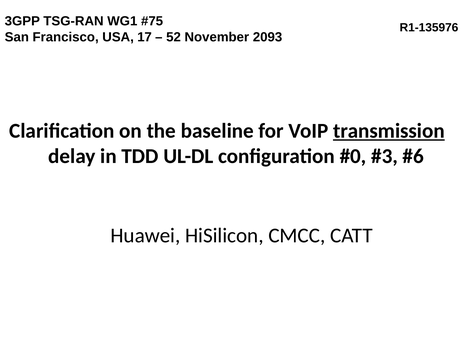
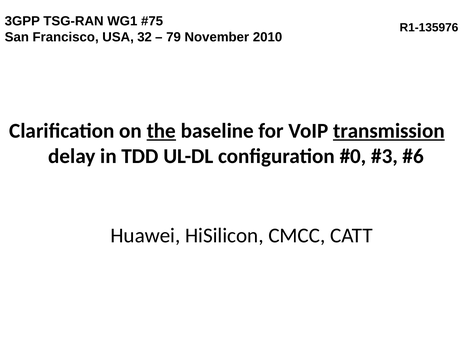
17: 17 -> 32 (145, 37)
52: 52 -> 79 (174, 37)
2093: 2093 -> 2010 (268, 37)
the underline: none -> present (161, 131)
